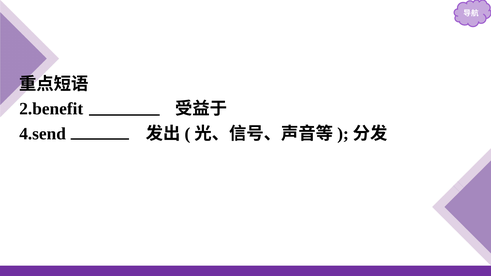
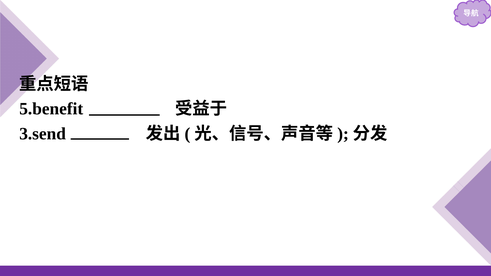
2.benefit: 2.benefit -> 5.benefit (51, 109)
4.send: 4.send -> 3.send (43, 134)
